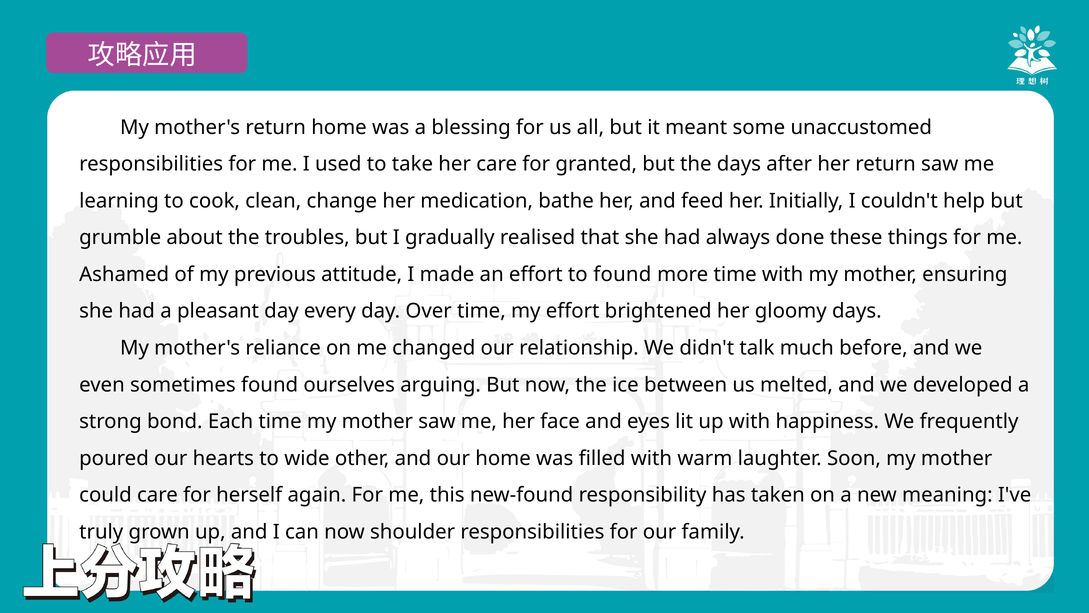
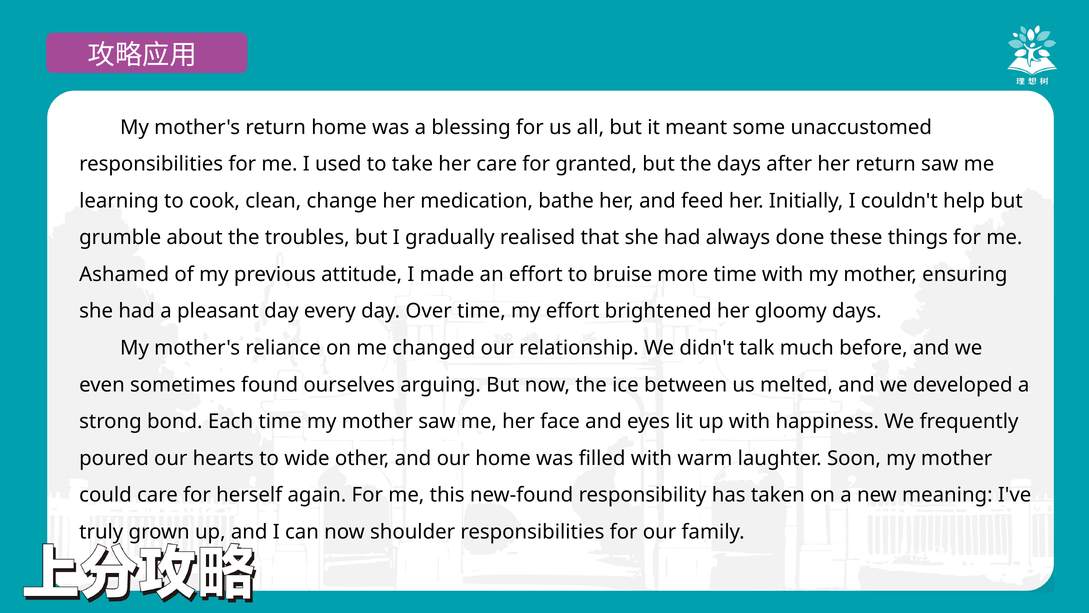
to found: found -> bruise (623, 274)
